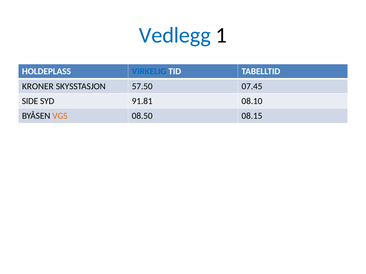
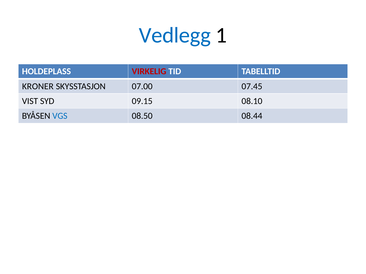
VIRKELIG colour: blue -> red (149, 72)
57.50: 57.50 -> 07.00 (142, 86)
SIDE: SIDE -> VIST (30, 101)
91.81: 91.81 -> 09.15 (142, 101)
VGS colour: orange -> blue (60, 116)
08.15: 08.15 -> 08.44 (252, 116)
